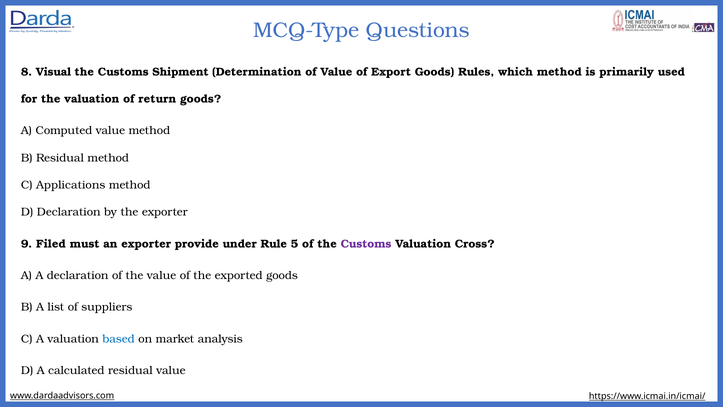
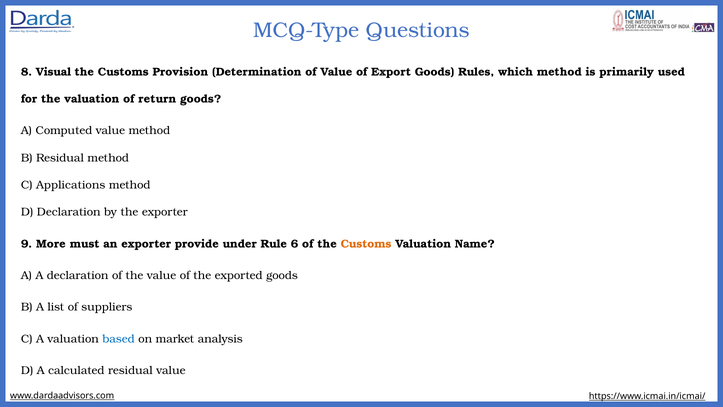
Shipment: Shipment -> Provision (180, 72)
Filed: Filed -> More (51, 244)
5: 5 -> 6 (295, 244)
Customs colour: purple -> orange (366, 244)
Cross: Cross -> Name (475, 244)
